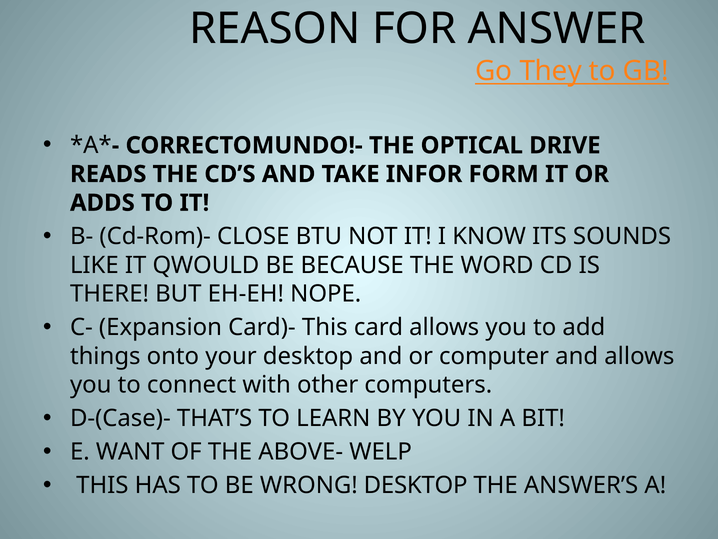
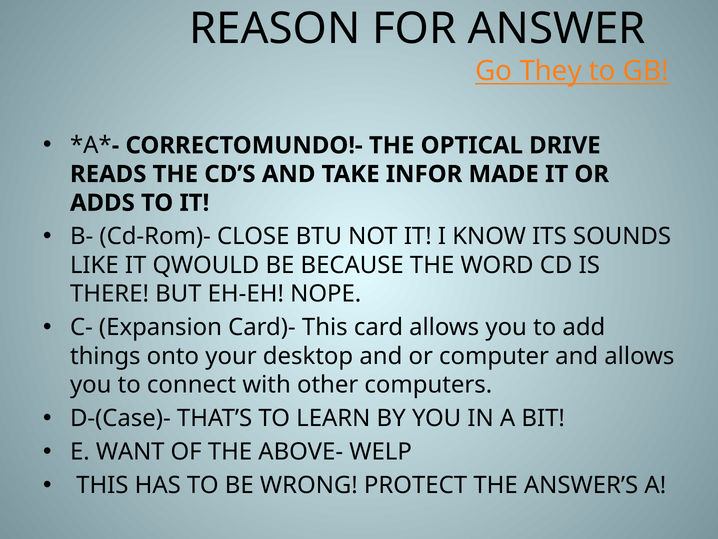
FORM: FORM -> MADE (504, 174)
WRONG DESKTOP: DESKTOP -> PROTECT (416, 485)
